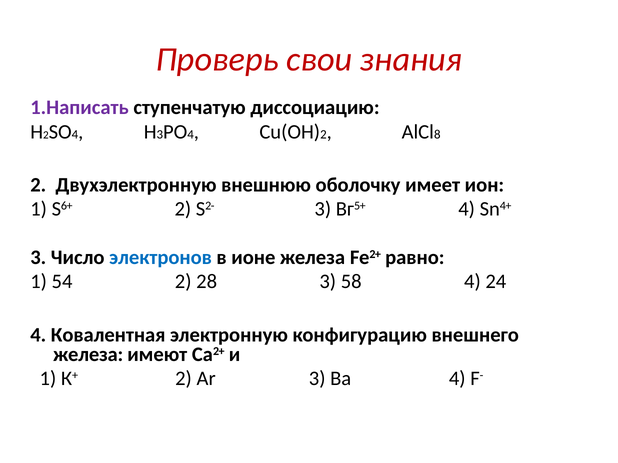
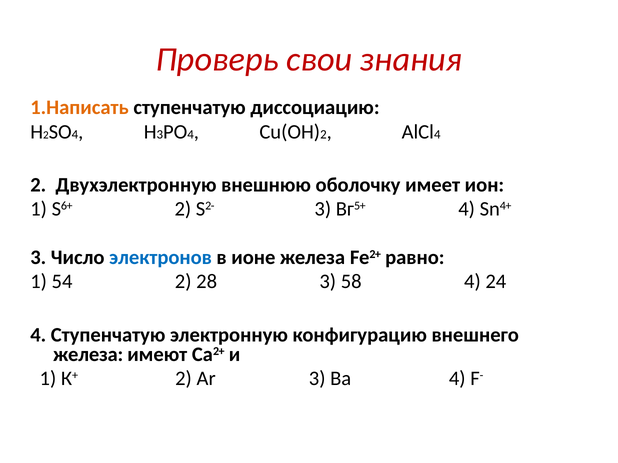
1.Написать colour: purple -> orange (80, 108)
8: 8 -> 4 (437, 135)
4 Ковалентная: Ковалентная -> Ступенчатую (108, 335)
